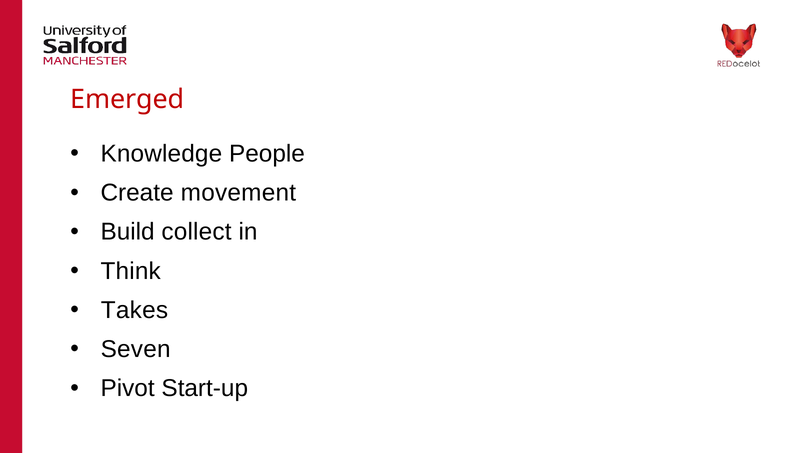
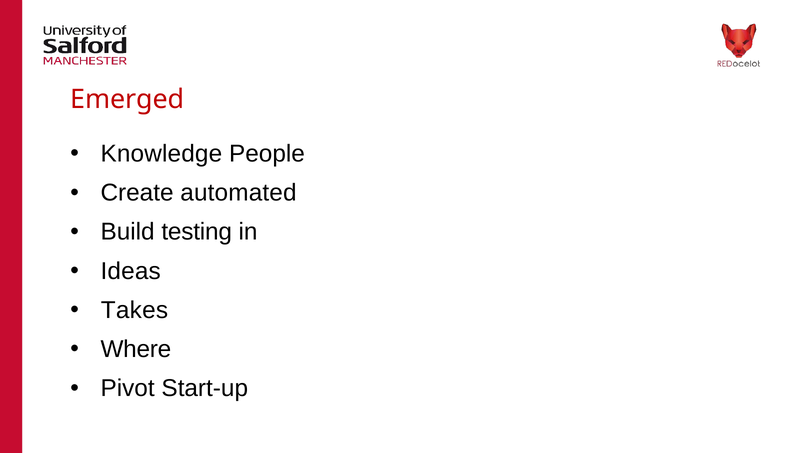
movement: movement -> automated (238, 193)
collect: collect -> testing (197, 232)
Think: Think -> Ideas (131, 271)
Seven: Seven -> Where (136, 349)
